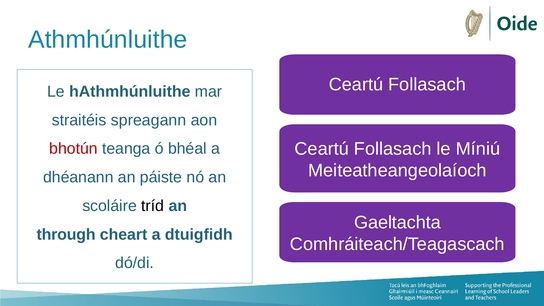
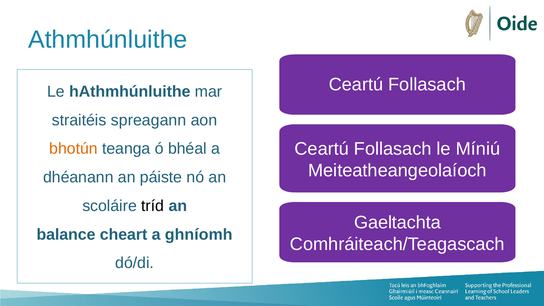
bhotún colour: red -> orange (73, 149)
through: through -> balance (66, 234)
dtuigfidh: dtuigfidh -> ghníomh (199, 234)
